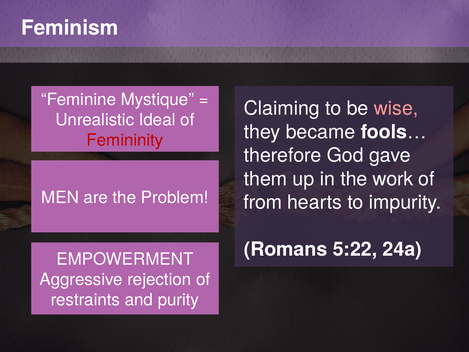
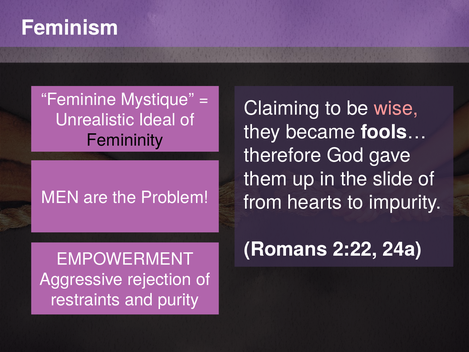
Femininity colour: red -> black (125, 140)
work: work -> slide (393, 179)
5:22: 5:22 -> 2:22 (355, 249)
